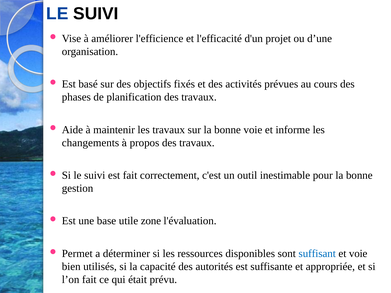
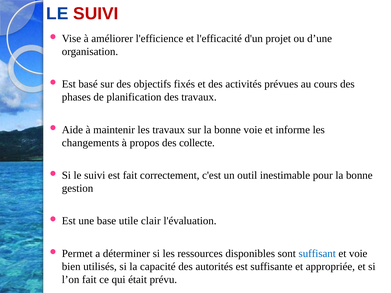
SUIVI colour: black -> red (96, 14)
propos des travaux: travaux -> collecte (197, 143)
zone: zone -> clair (151, 221)
